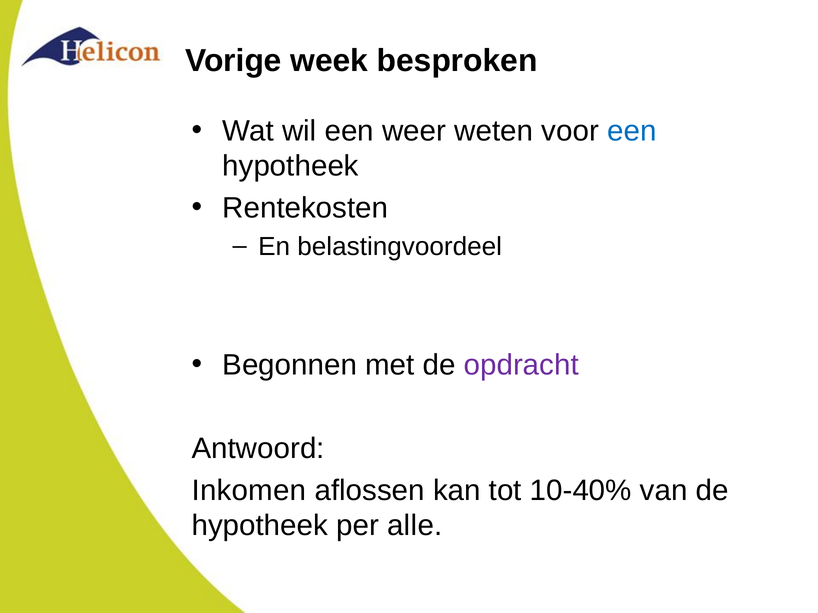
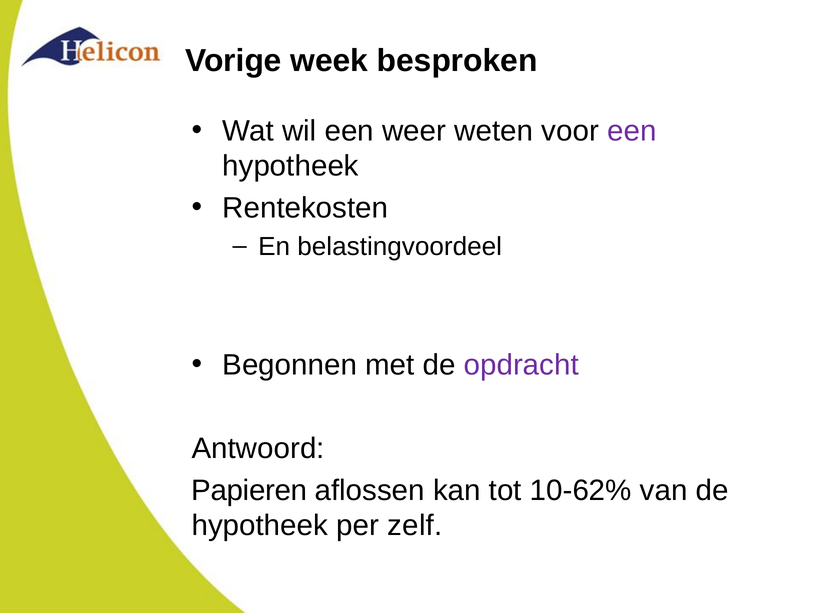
een colour: blue -> purple (632, 131)
Inkomen: Inkomen -> Papieren (249, 491)
10-40%: 10-40% -> 10-62% (581, 491)
alle: alle -> zelf (415, 526)
